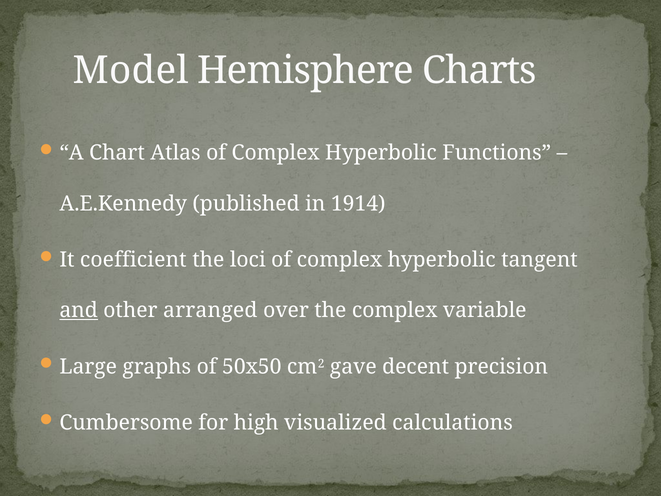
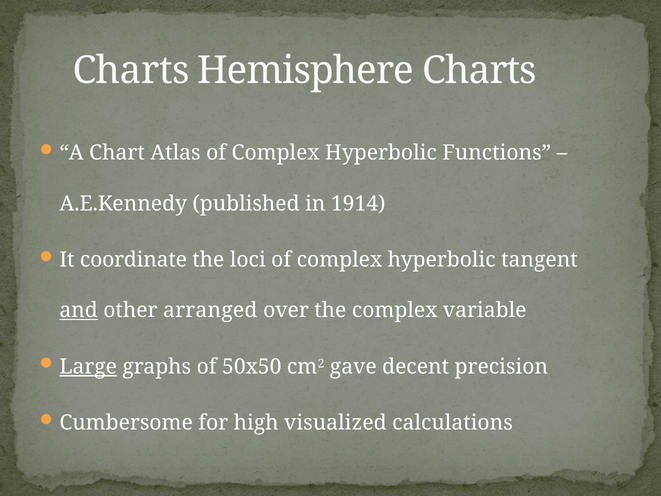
Model: Model -> Charts (131, 70)
coefficient: coefficient -> coordinate (133, 260)
Large underline: none -> present (88, 366)
